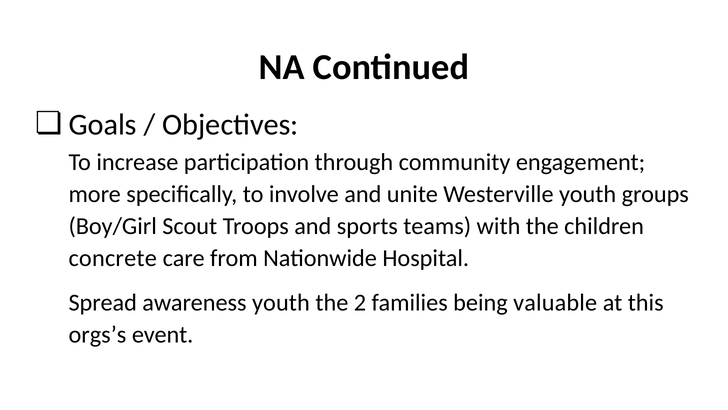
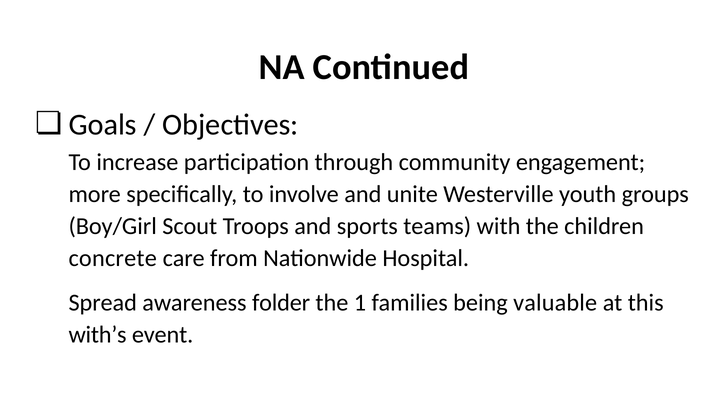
awareness youth: youth -> folder (281, 302)
2: 2 -> 1 (360, 302)
orgs’s: orgs’s -> with’s (98, 334)
